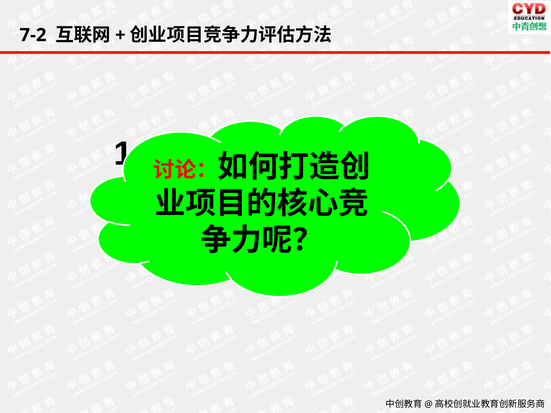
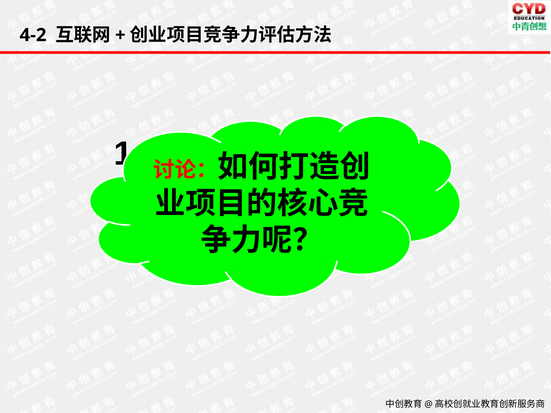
7-2: 7-2 -> 4-2 (33, 35)
